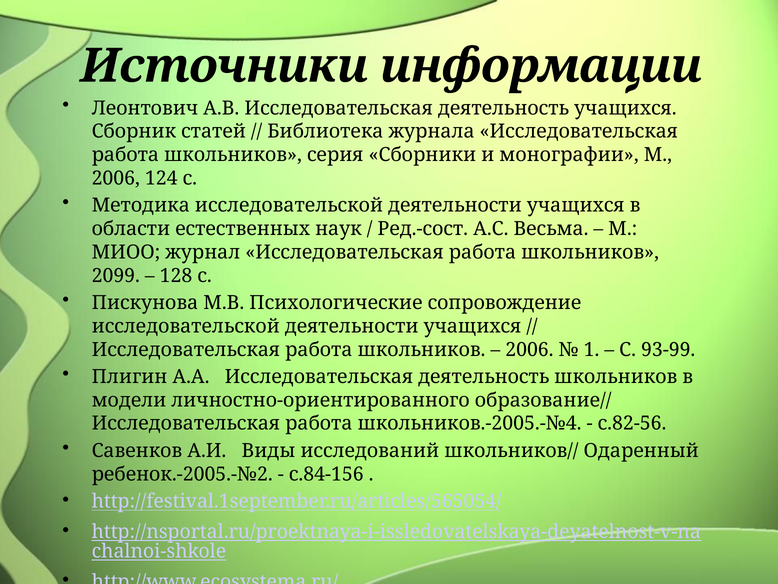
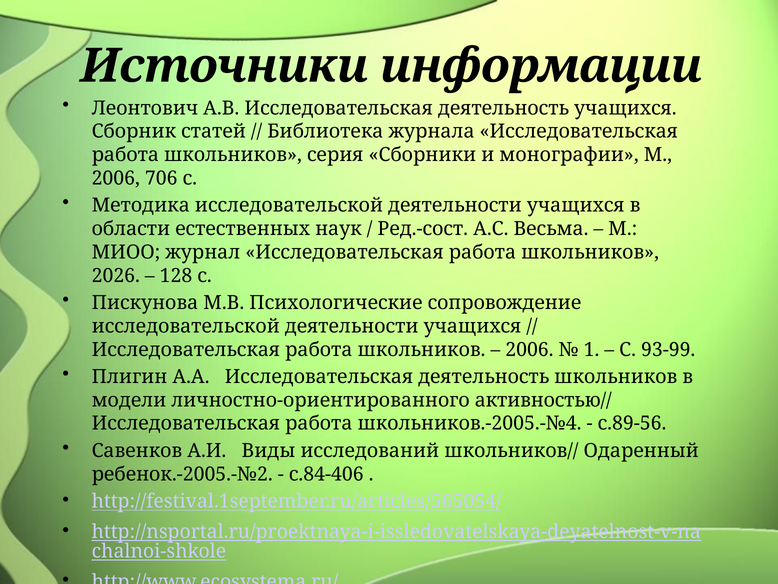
124: 124 -> 706 (161, 178)
2099: 2099 -> 2026 (116, 275)
образование//: образование// -> активностью// (543, 400)
с.82-56: с.82-56 -> с.89-56 (632, 423)
с.84-156: с.84-156 -> с.84-406 (326, 474)
